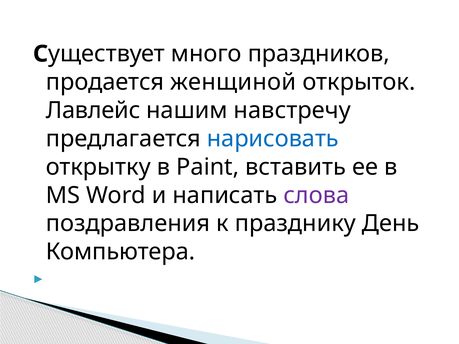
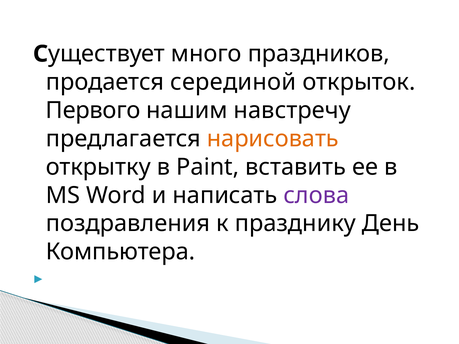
женщиной: женщиной -> серединой (233, 82)
Лавлейс: Лавлейс -> Первого (93, 111)
нарисовать colour: blue -> orange (273, 139)
